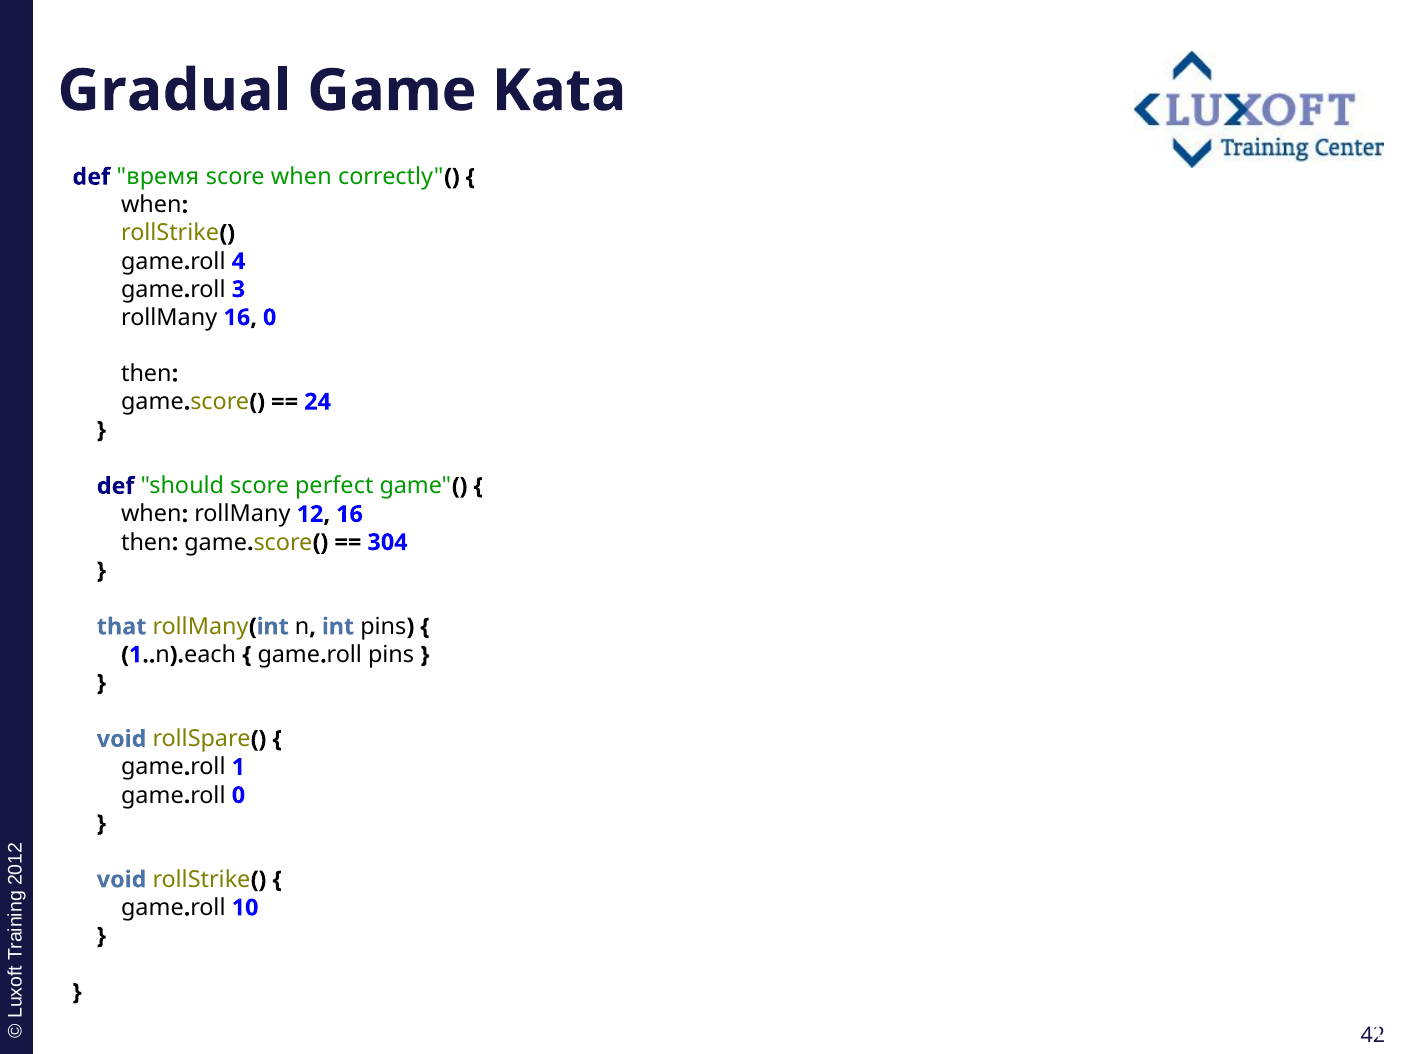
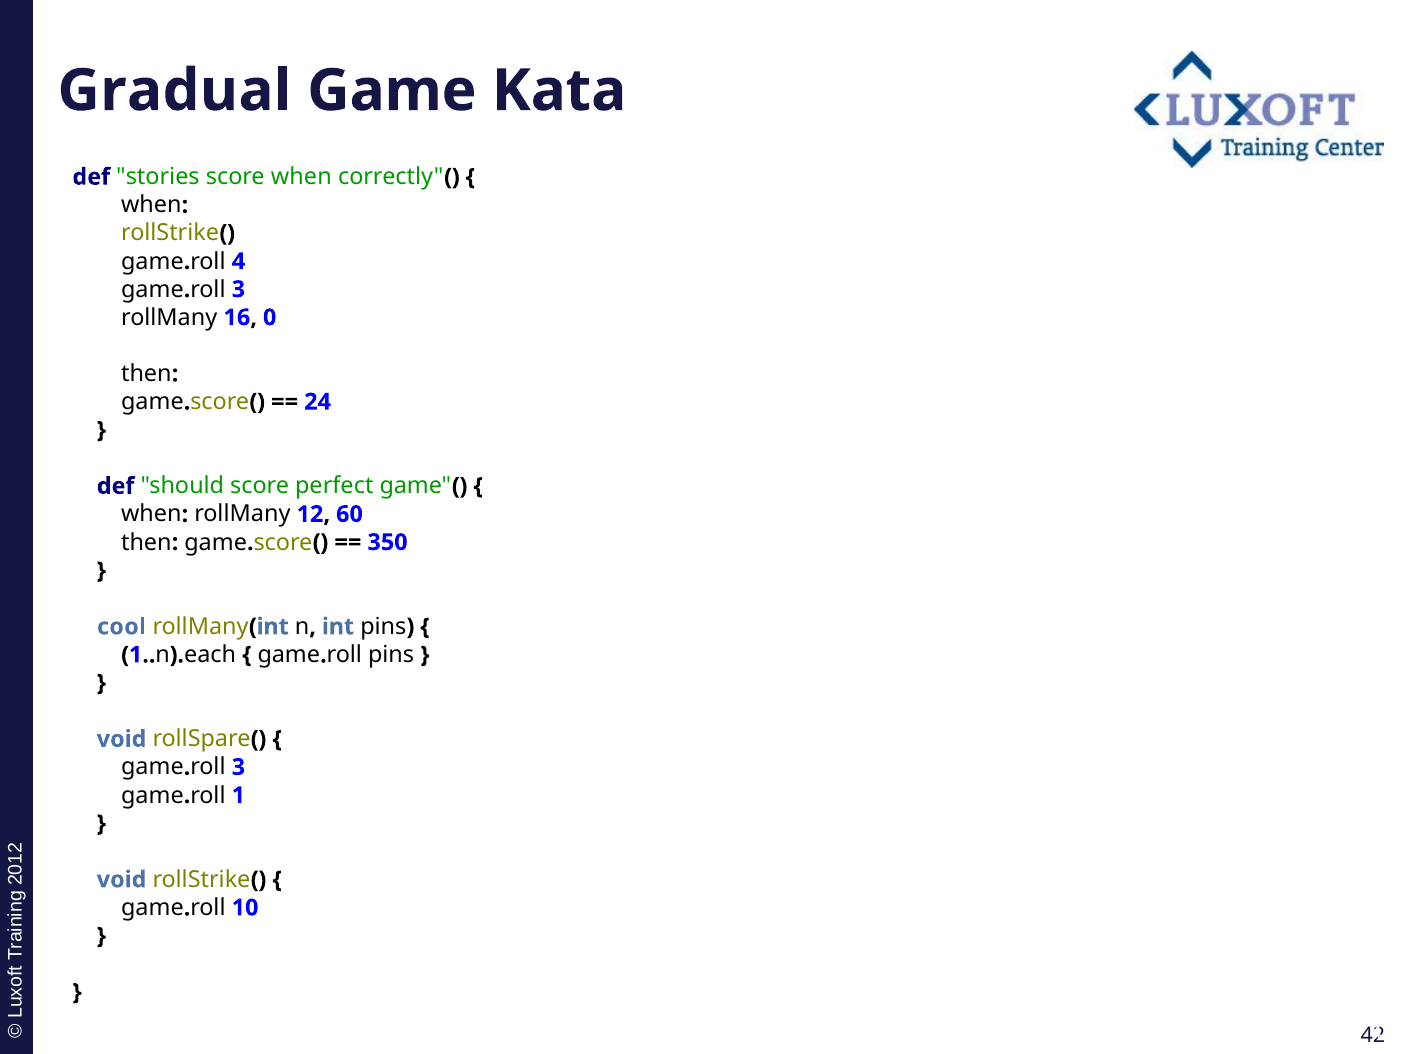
время: время -> stories (158, 177)
12 16: 16 -> 60 (349, 514)
304: 304 -> 350 (388, 543)
that: that -> cool (121, 627)
1: 1 -> 3 (238, 768)
game.roll 0: 0 -> 1 (238, 796)
